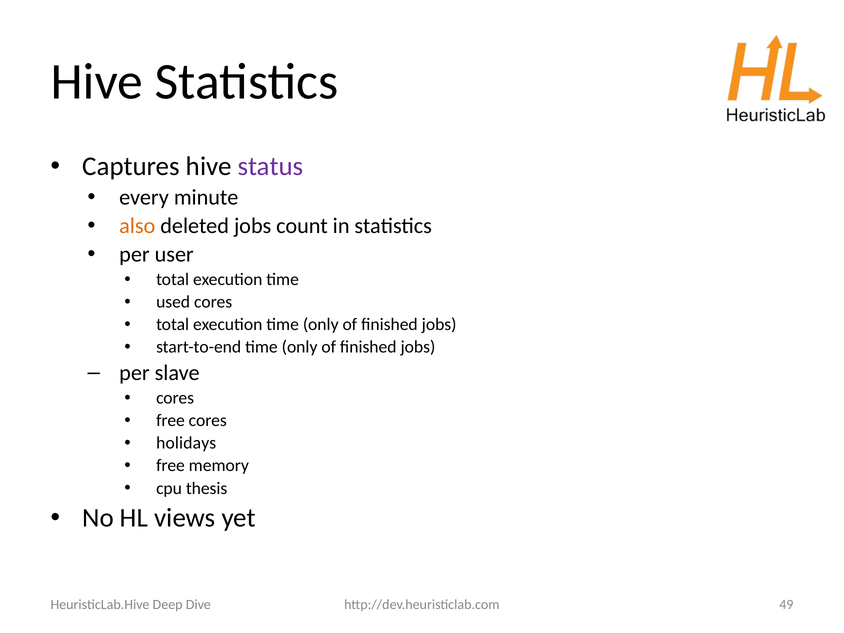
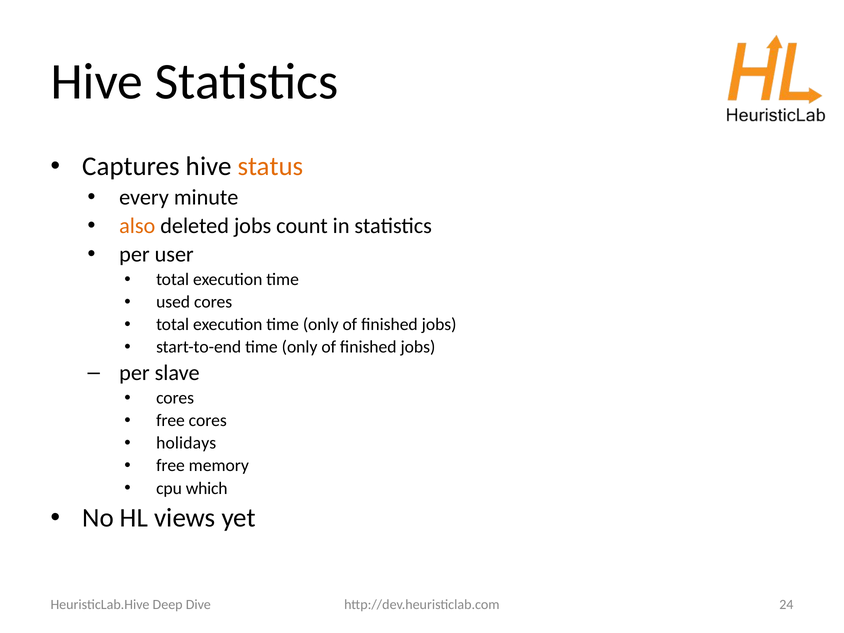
status colour: purple -> orange (270, 166)
thesis: thesis -> which (207, 488)
49: 49 -> 24 (786, 604)
